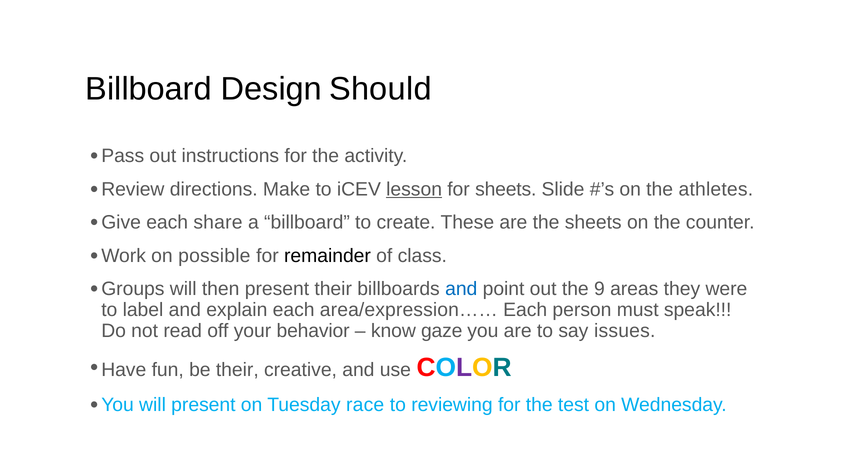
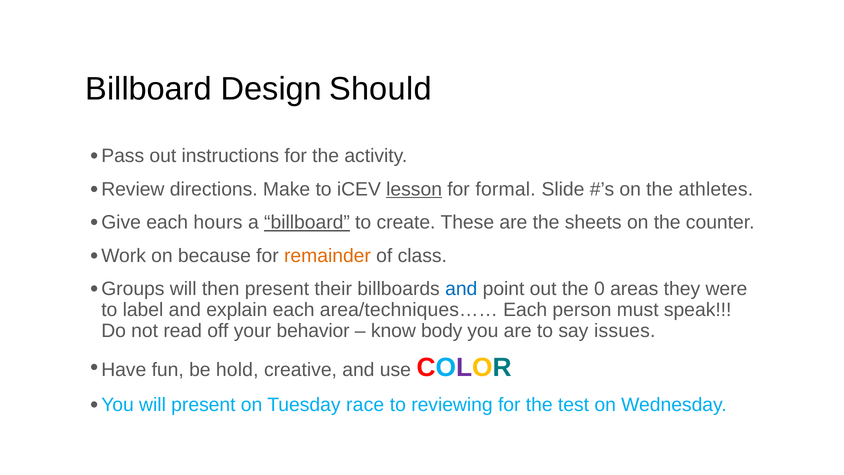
for sheets: sheets -> formal (506, 189)
share: share -> hours (218, 222)
billboard underline: none -> present (307, 222)
possible: possible -> because (214, 255)
remainder colour: black -> orange (327, 255)
9: 9 -> 0 (599, 289)
area/expression……: area/expression…… -> area/techniques…… (409, 310)
gaze: gaze -> body (442, 330)
be their: their -> hold (237, 370)
